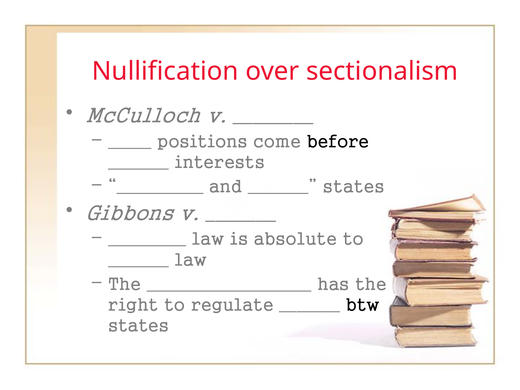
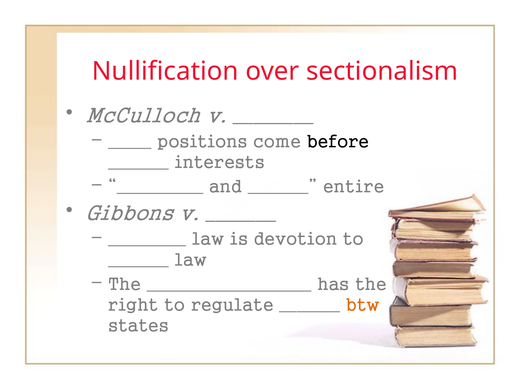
states: states -> entire (354, 187)
absolute: absolute -> devotion (295, 239)
btw colour: black -> orange (363, 305)
